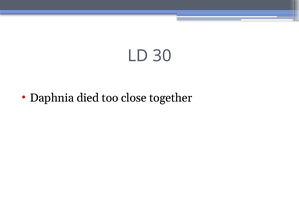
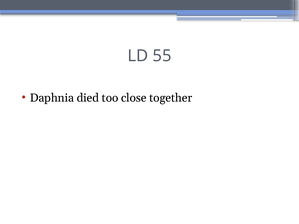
30: 30 -> 55 (162, 56)
